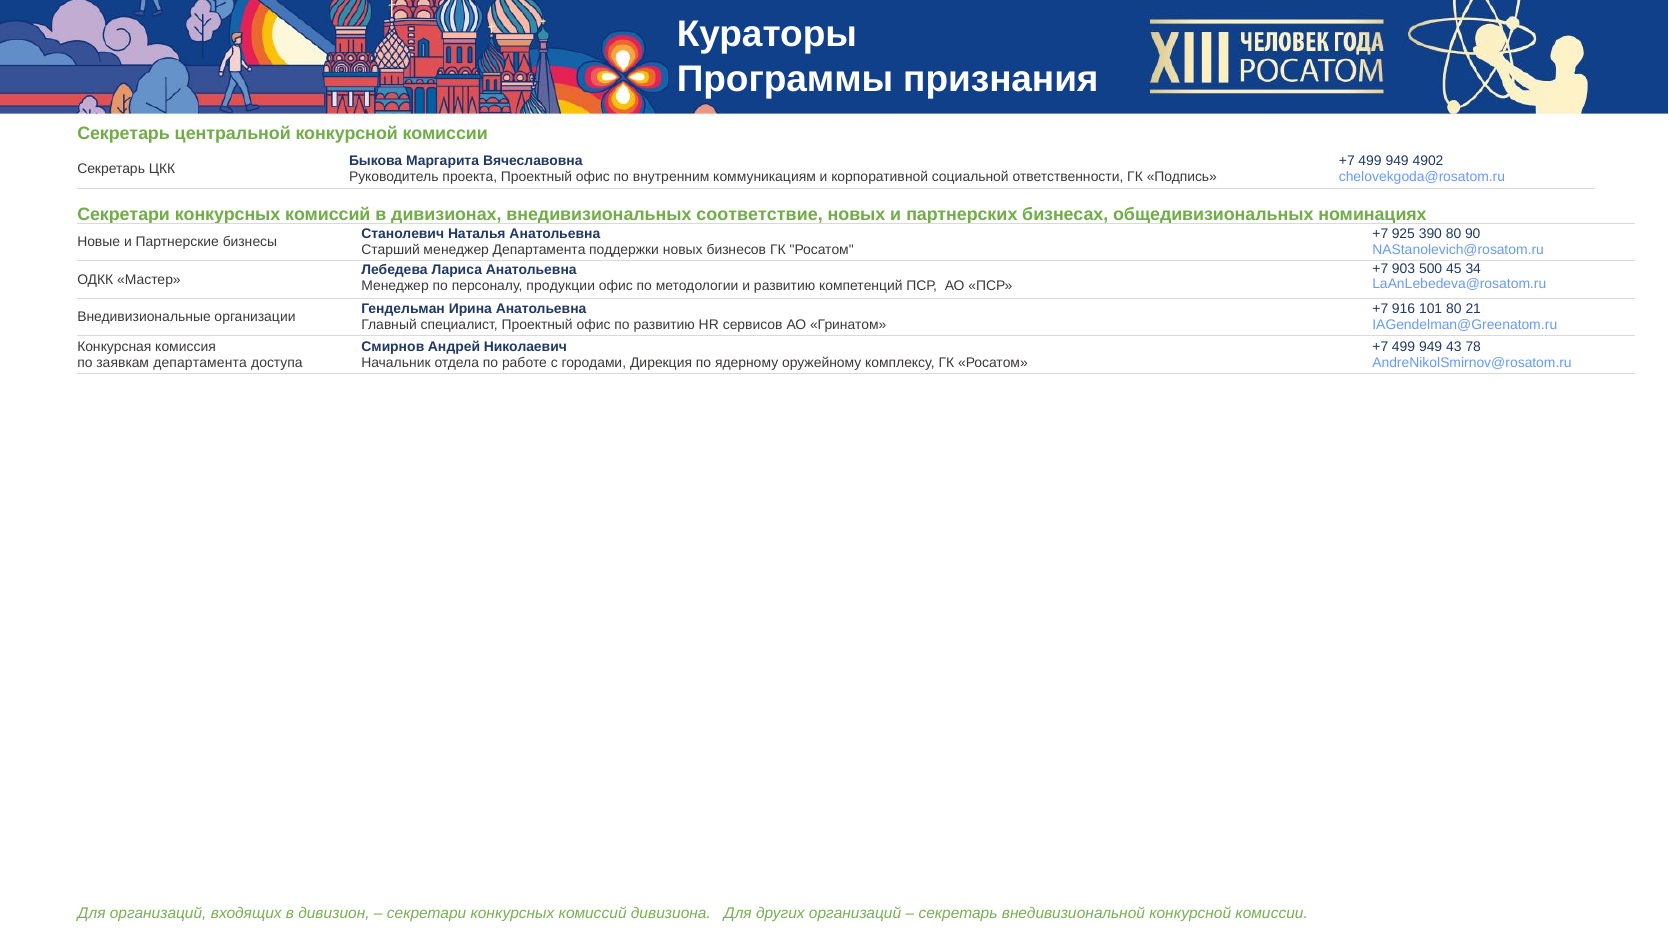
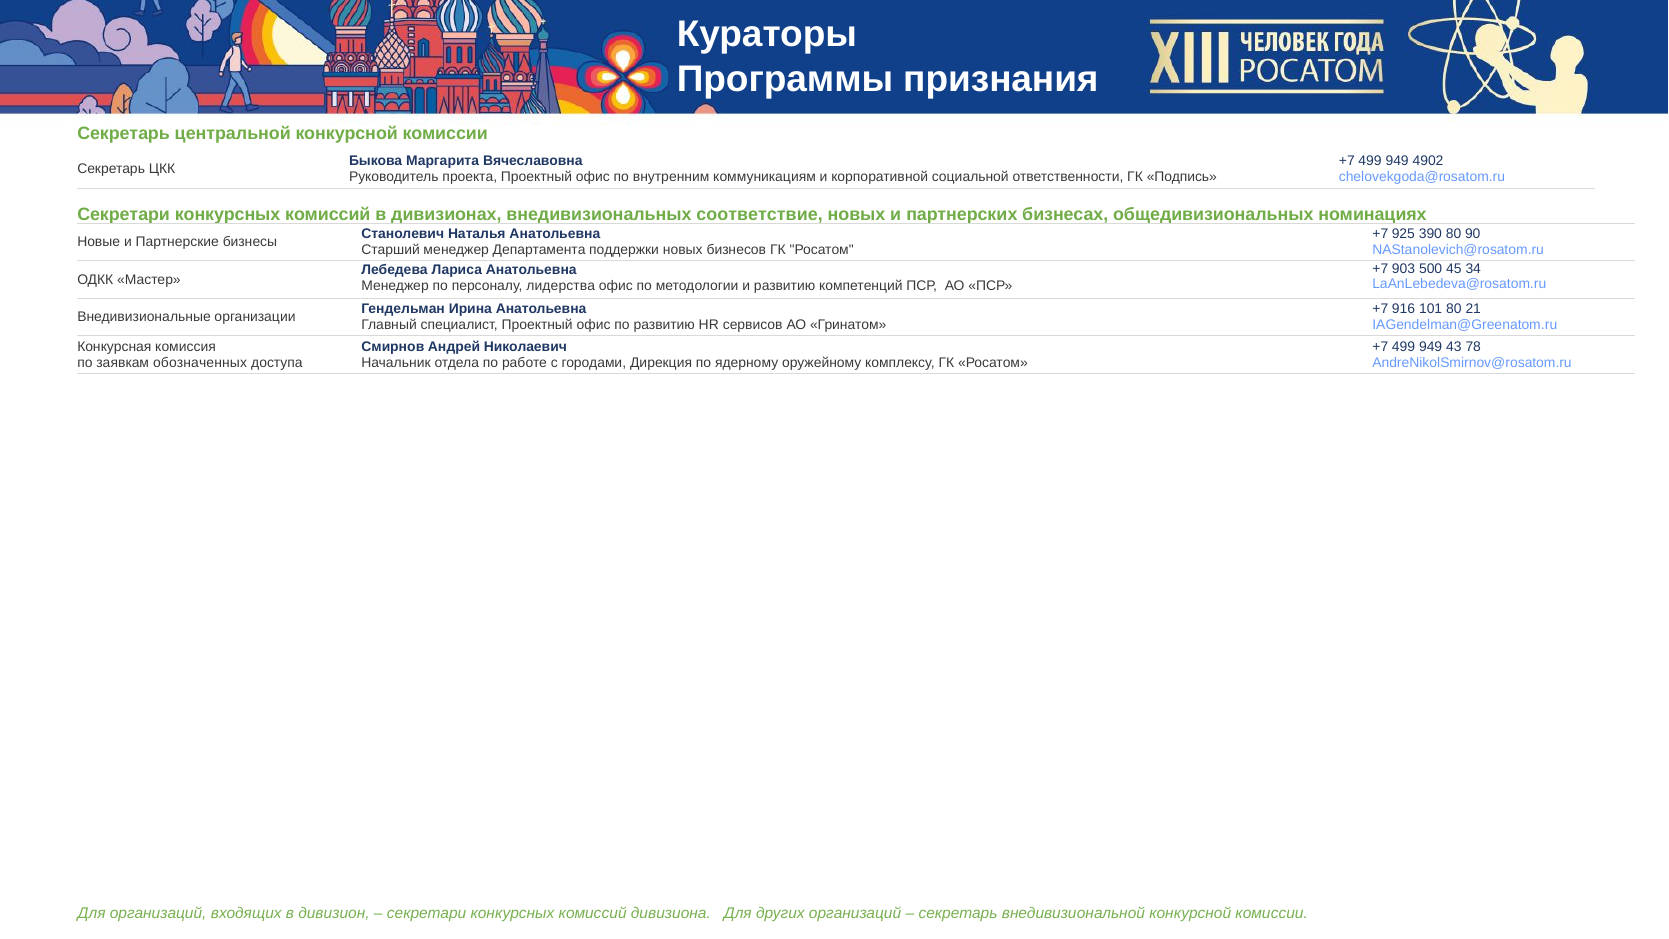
продукции: продукции -> лидерства (561, 285)
заявкам департамента: департамента -> обозначенных (200, 362)
